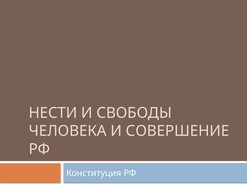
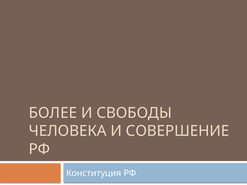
НЕСТИ: НЕСТИ -> БОЛЕЕ (53, 113)
